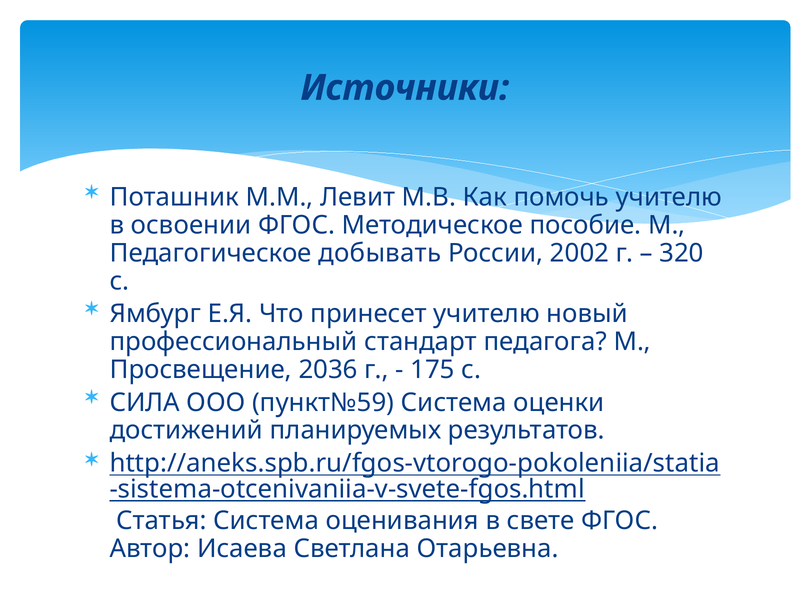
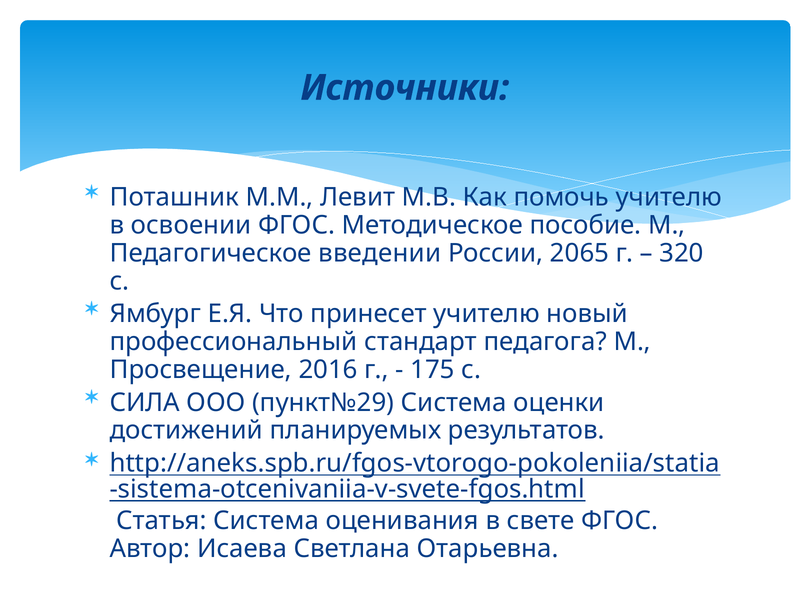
добывать: добывать -> введении (380, 253)
2002: 2002 -> 2065 (580, 253)
2036: 2036 -> 2016 (328, 370)
пункт№59: пункт№59 -> пункт№29 (323, 403)
